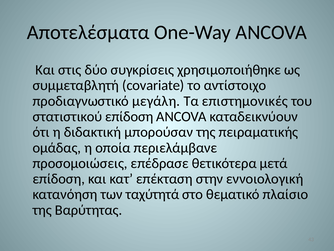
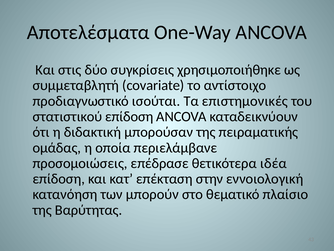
μεγάλη: μεγάλη -> ισούται (156, 101)
μετά: μετά -> ιδέα (273, 163)
ταχύτητά: ταχύτητά -> μπορούν (152, 194)
